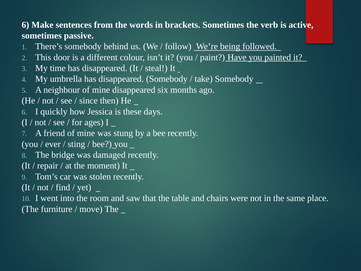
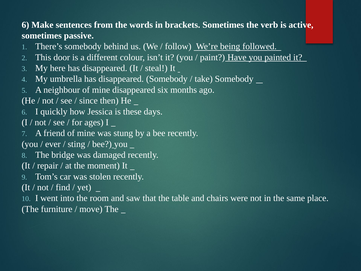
time: time -> here (58, 68)
